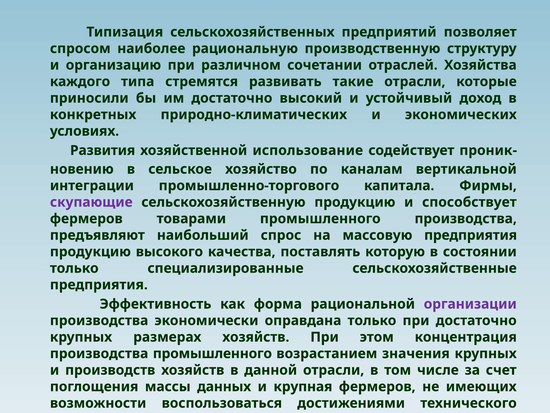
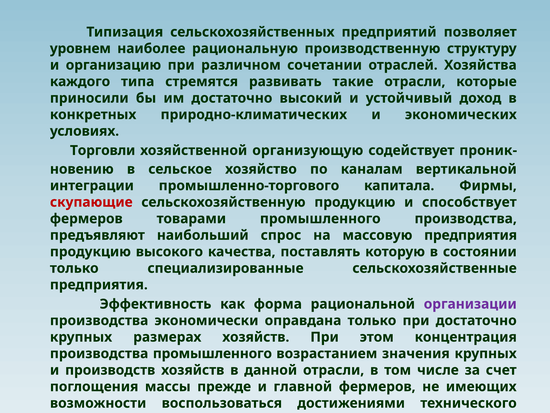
спросом: спросом -> уровнем (80, 48)
Развития: Развития -> Торговли (103, 150)
использование: использование -> организующую (308, 150)
скупающие colour: purple -> red (91, 202)
данных: данных -> прежде (224, 386)
крупная: крупная -> главной (303, 386)
